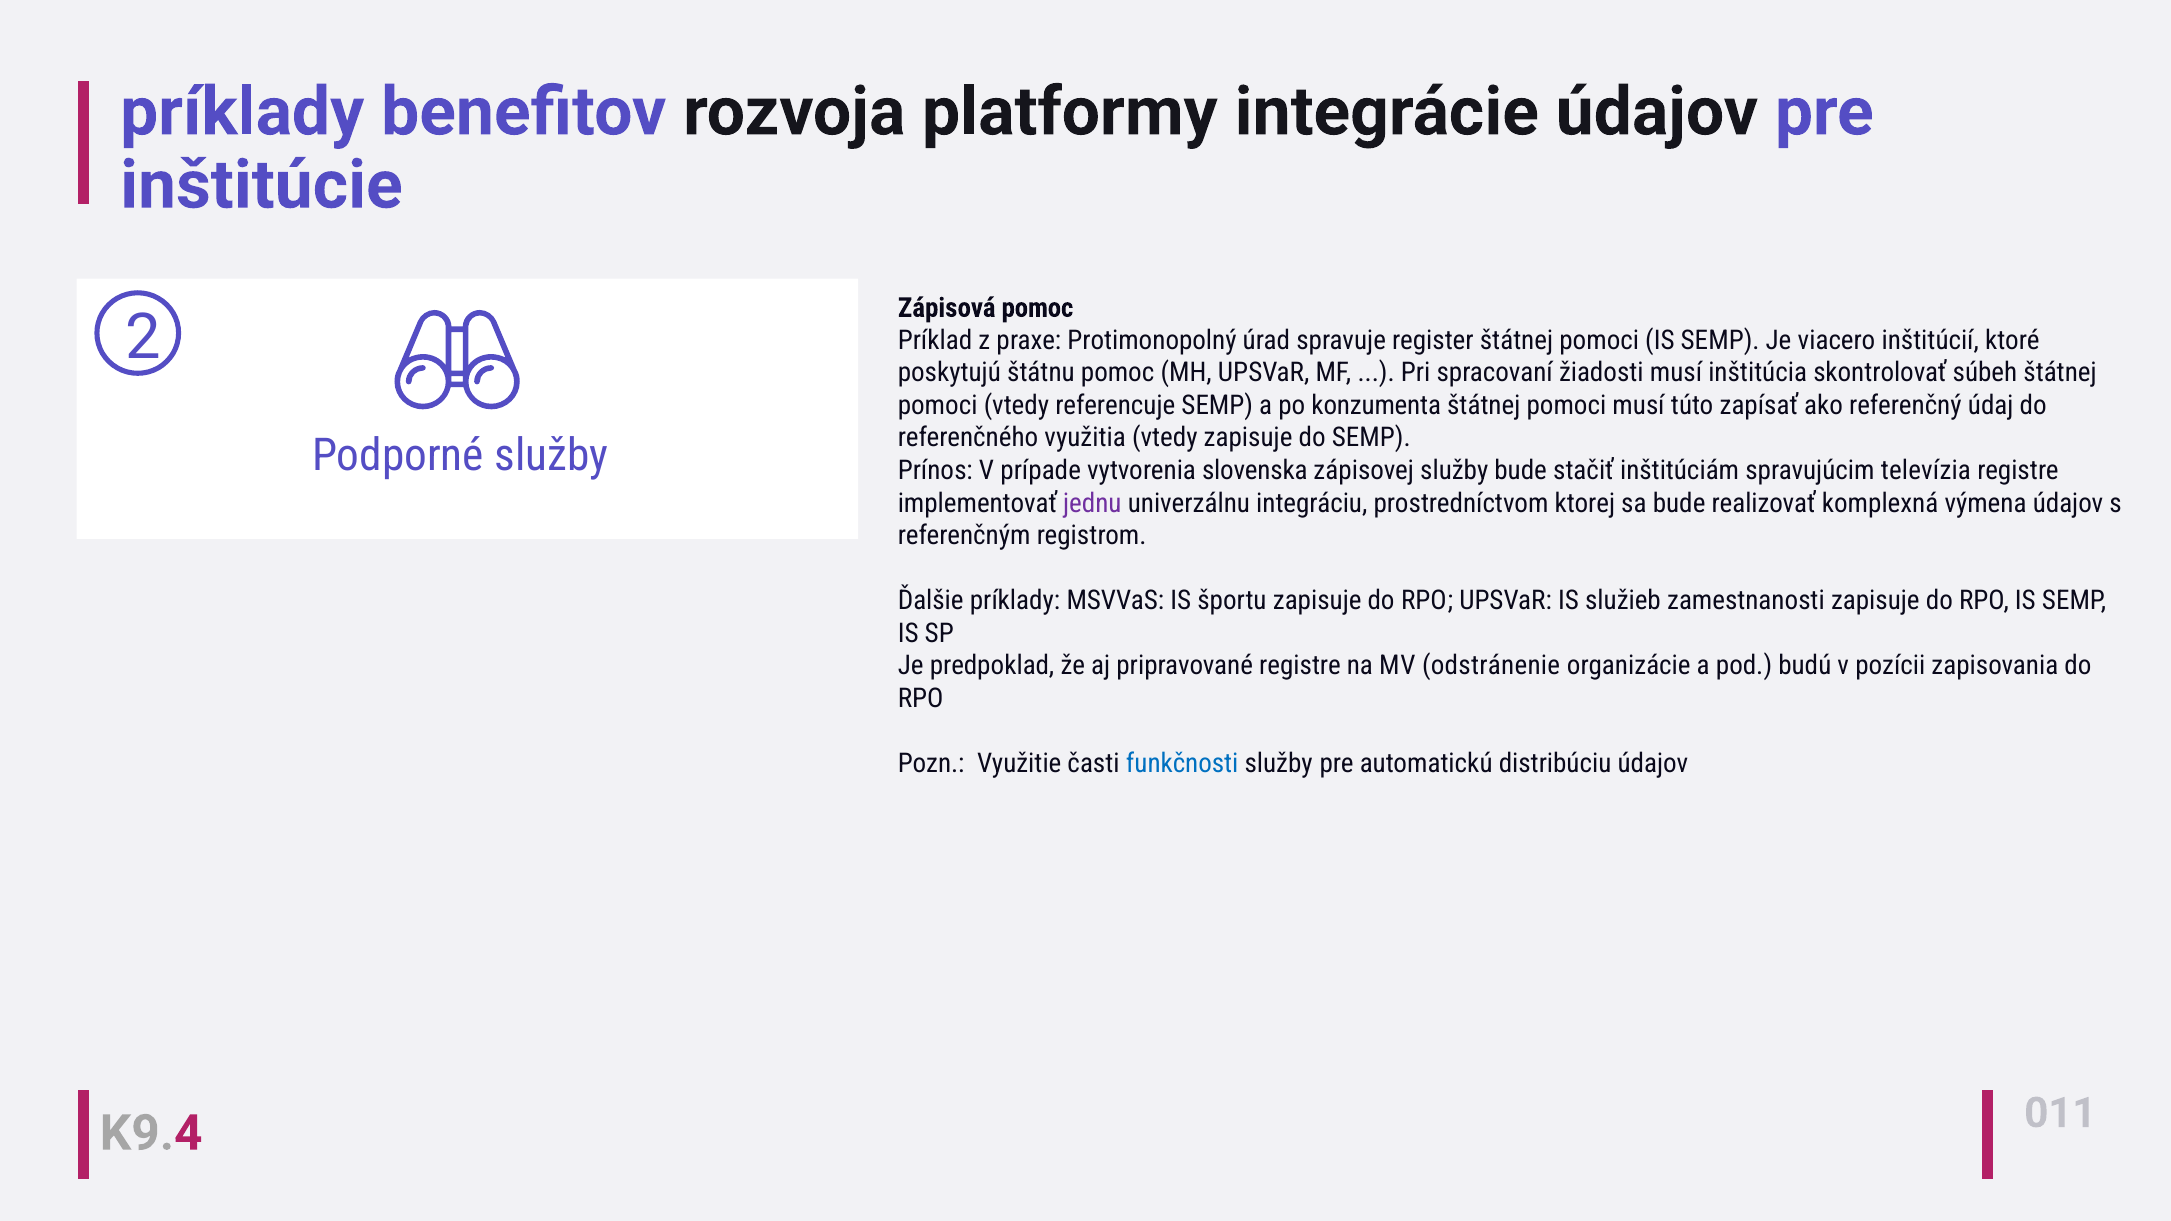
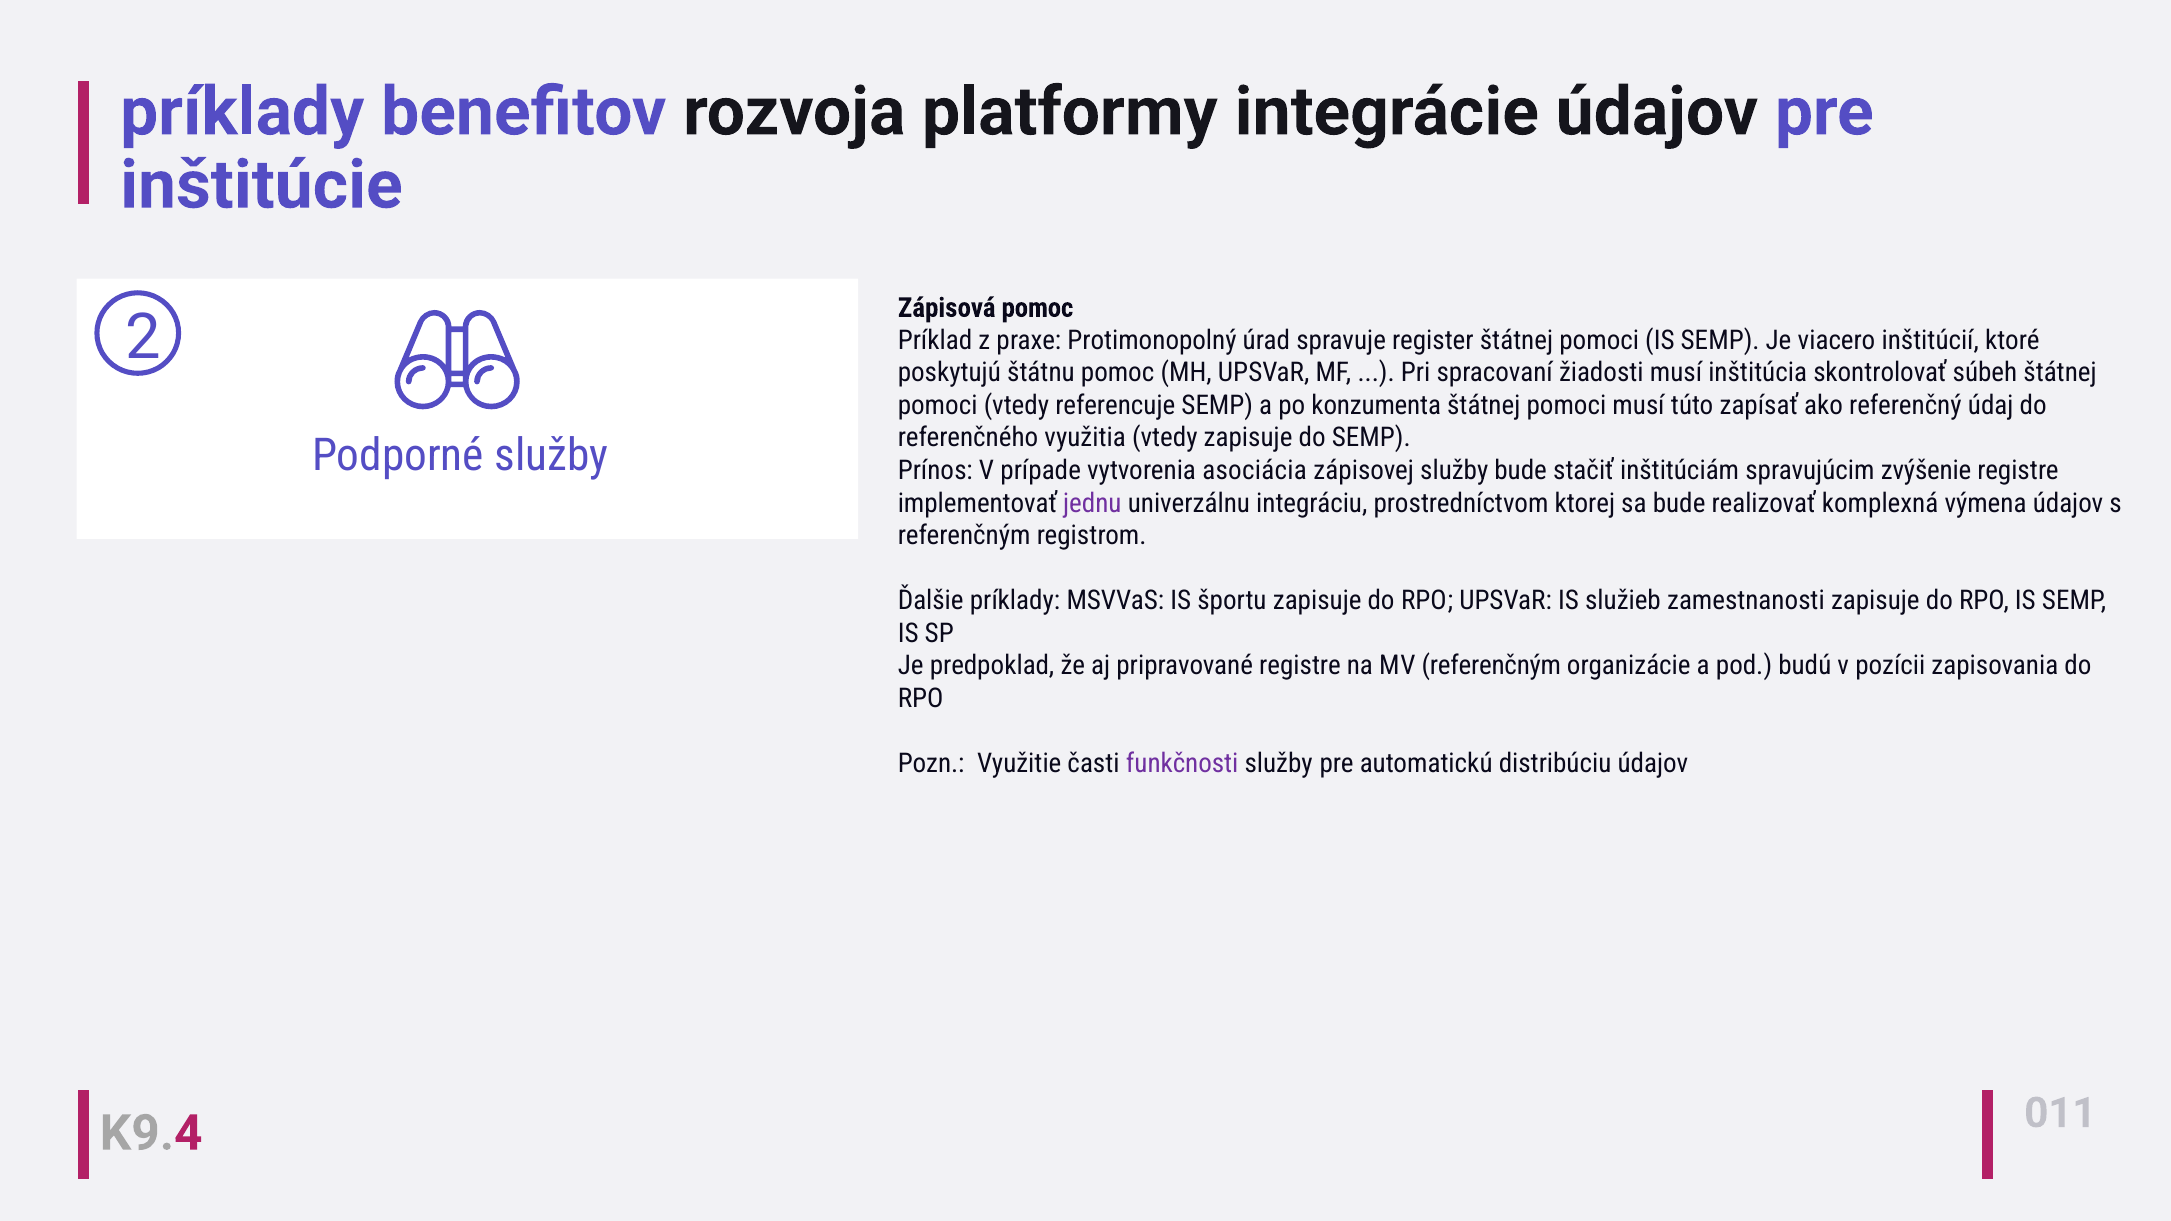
slovenska: slovenska -> asociácia (1255, 471)
televízia: televízia -> zvýšenie (1926, 471)
MV odstránenie: odstránenie -> referenčným (1491, 666)
funkčnosti colour: blue -> purple (1182, 764)
